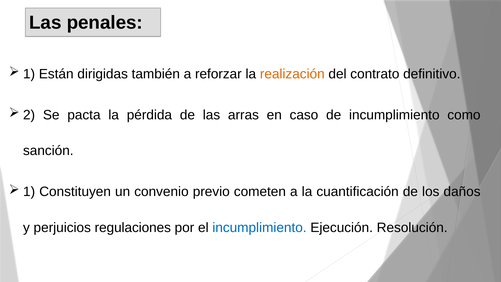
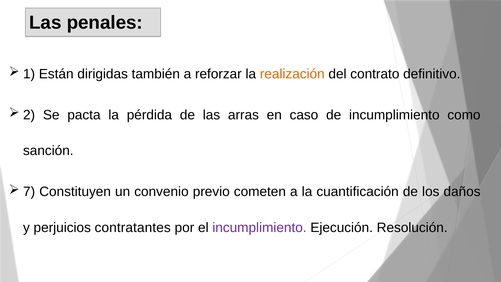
1: 1 -> 7 (29, 192)
regulaciones: regulaciones -> contratantes (133, 227)
incumplimiento colour: blue -> purple (259, 227)
